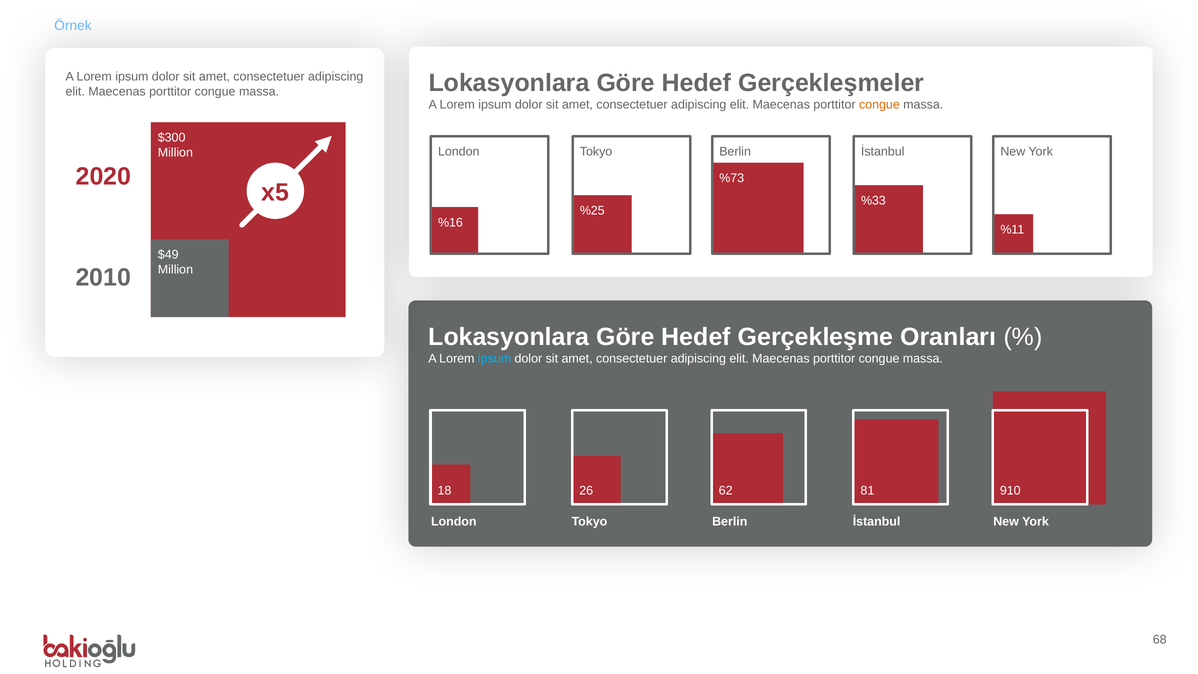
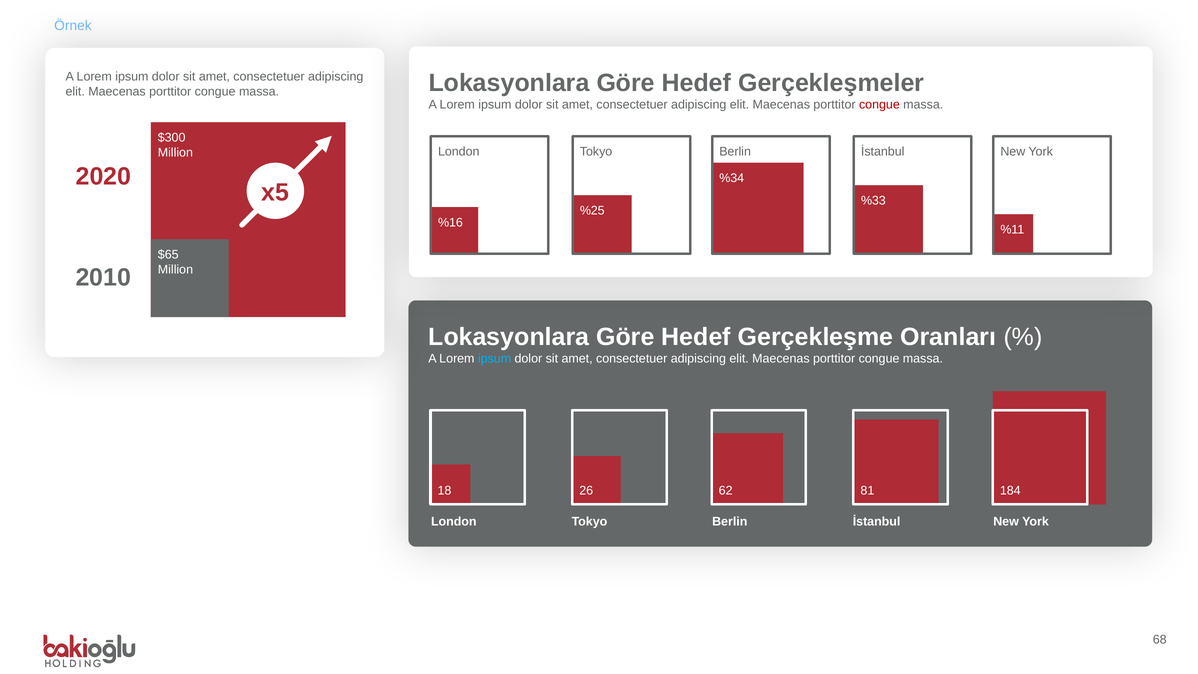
congue colour: orange -> red (879, 105)
%73: %73 -> %34 (732, 178)
$49: $49 -> $65 (168, 255)
910: 910 -> 184 (1010, 491)
